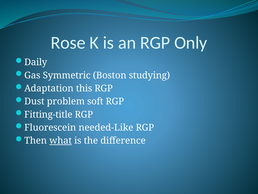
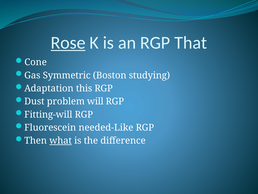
Rose underline: none -> present (68, 43)
Only: Only -> That (191, 43)
Daily: Daily -> Cone (36, 62)
soft: soft -> will (95, 101)
Fitting-title: Fitting-title -> Fitting-will (48, 114)
